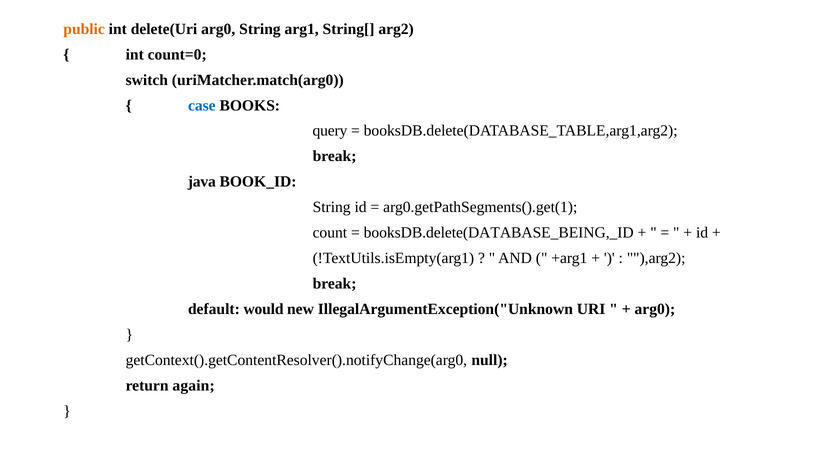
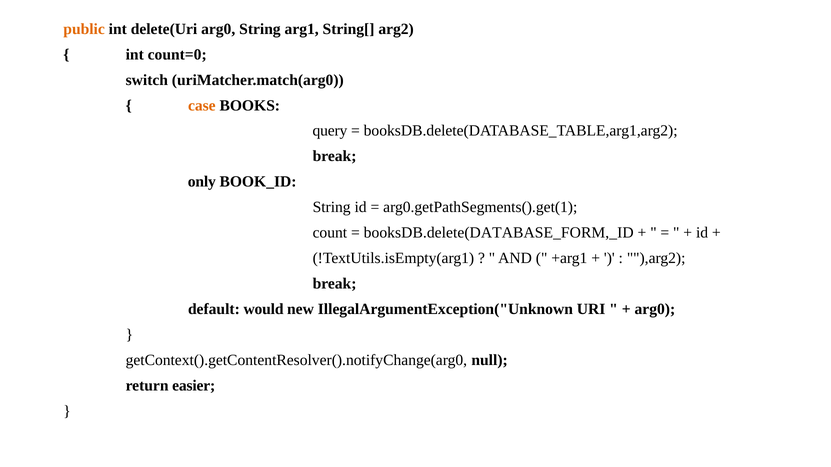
case colour: blue -> orange (202, 105)
java: java -> only (202, 182)
booksDB.delete(DATABASE_BEING,_ID: booksDB.delete(DATABASE_BEING,_ID -> booksDB.delete(DATABASE_FORM,_ID (499, 233)
again: again -> easier (194, 386)
